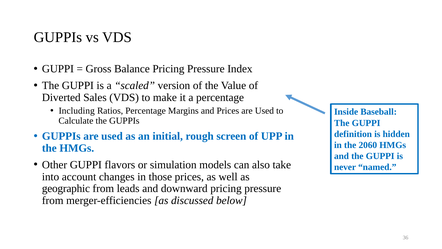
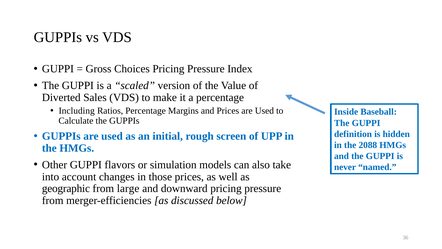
Balance: Balance -> Choices (132, 69)
2060: 2060 -> 2088 (368, 145)
leads: leads -> large (128, 188)
